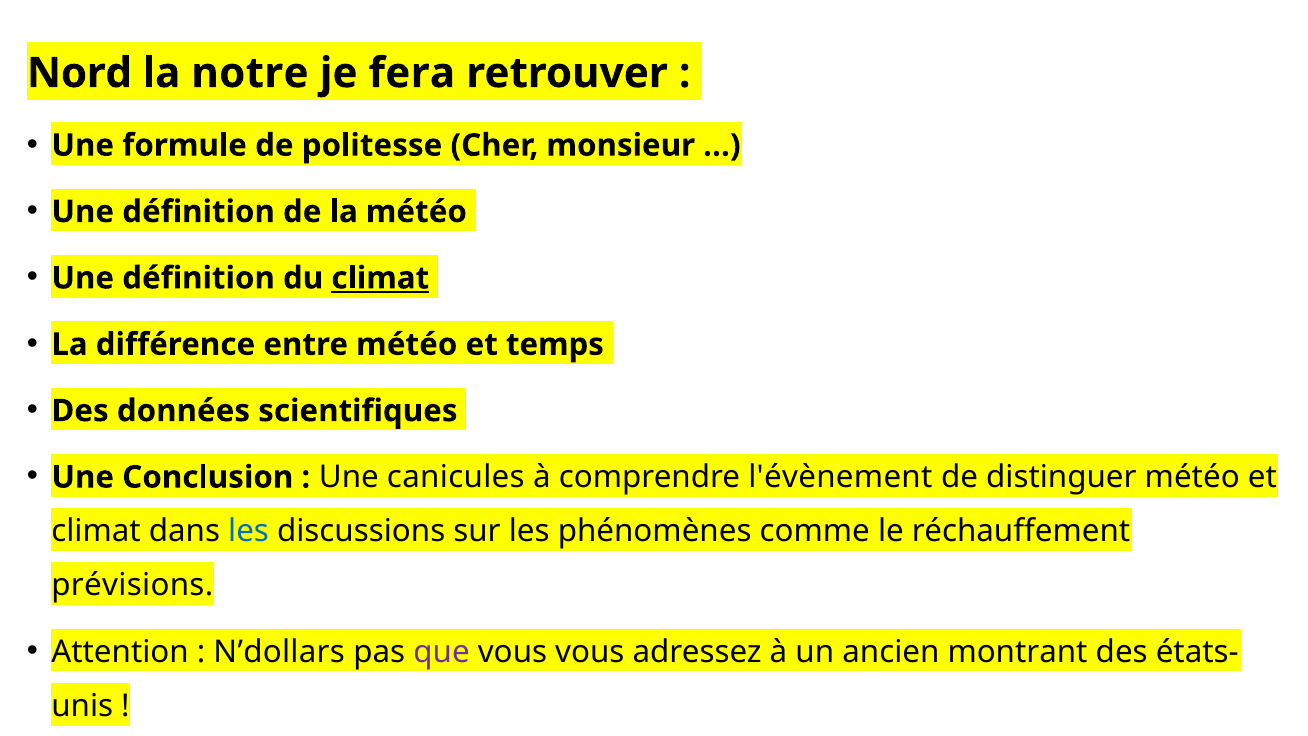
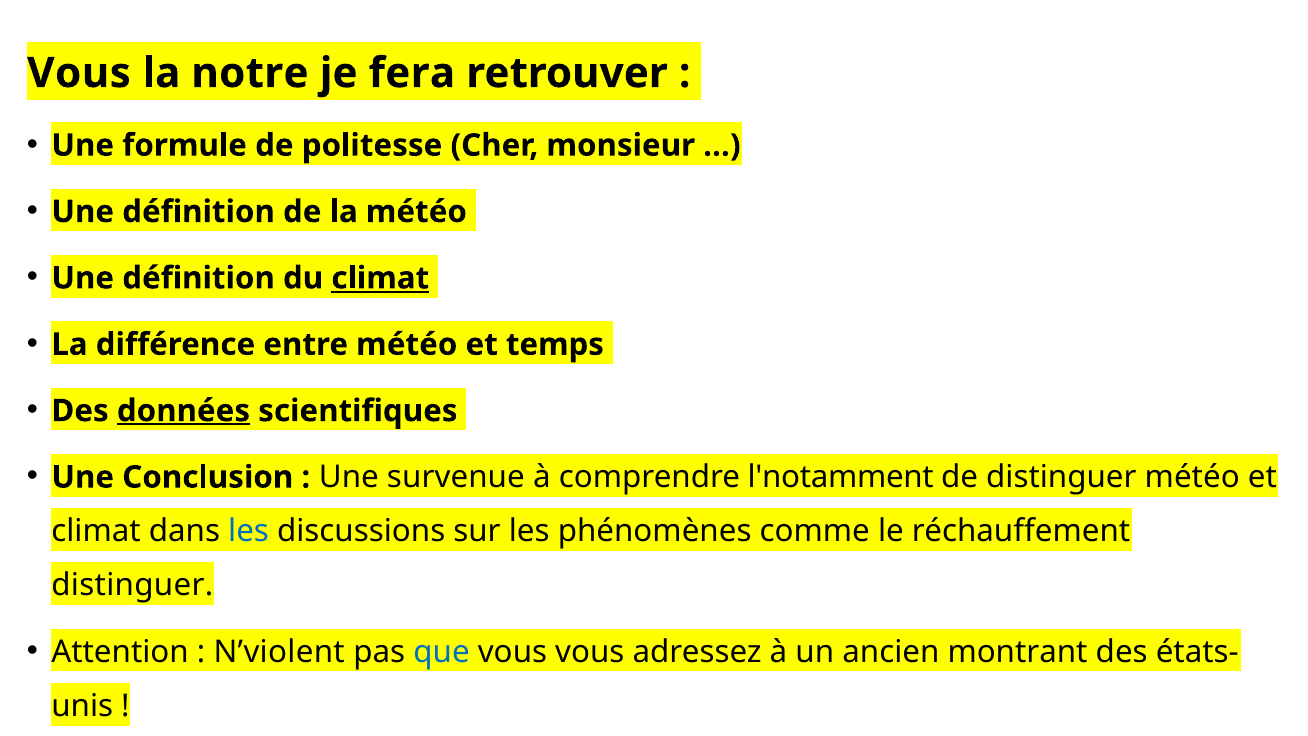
Nord: Nord -> Vous (79, 73)
données underline: none -> present (183, 411)
canicules: canicules -> survenue (456, 477)
l'évènement: l'évènement -> l'notamment (841, 477)
prévisions: prévisions -> distinguer (132, 585)
N’dollars: N’dollars -> N’violent (279, 652)
que colour: purple -> blue (442, 652)
